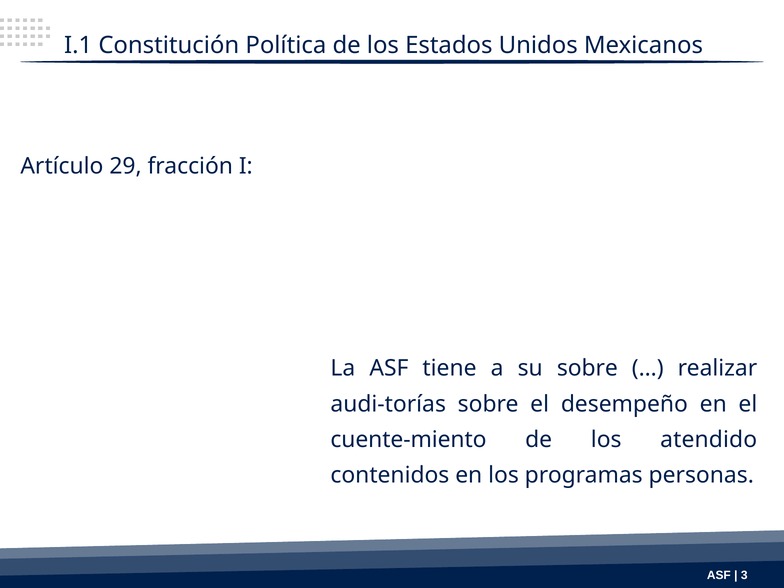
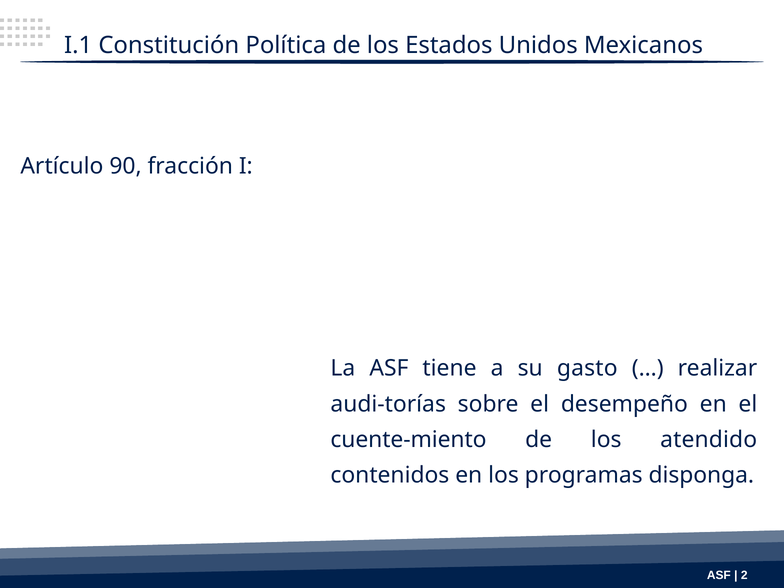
29: 29 -> 90 (126, 166)
su sobre: sobre -> gasto (587, 368)
personas: personas -> disponga (701, 475)
3: 3 -> 2 (744, 575)
